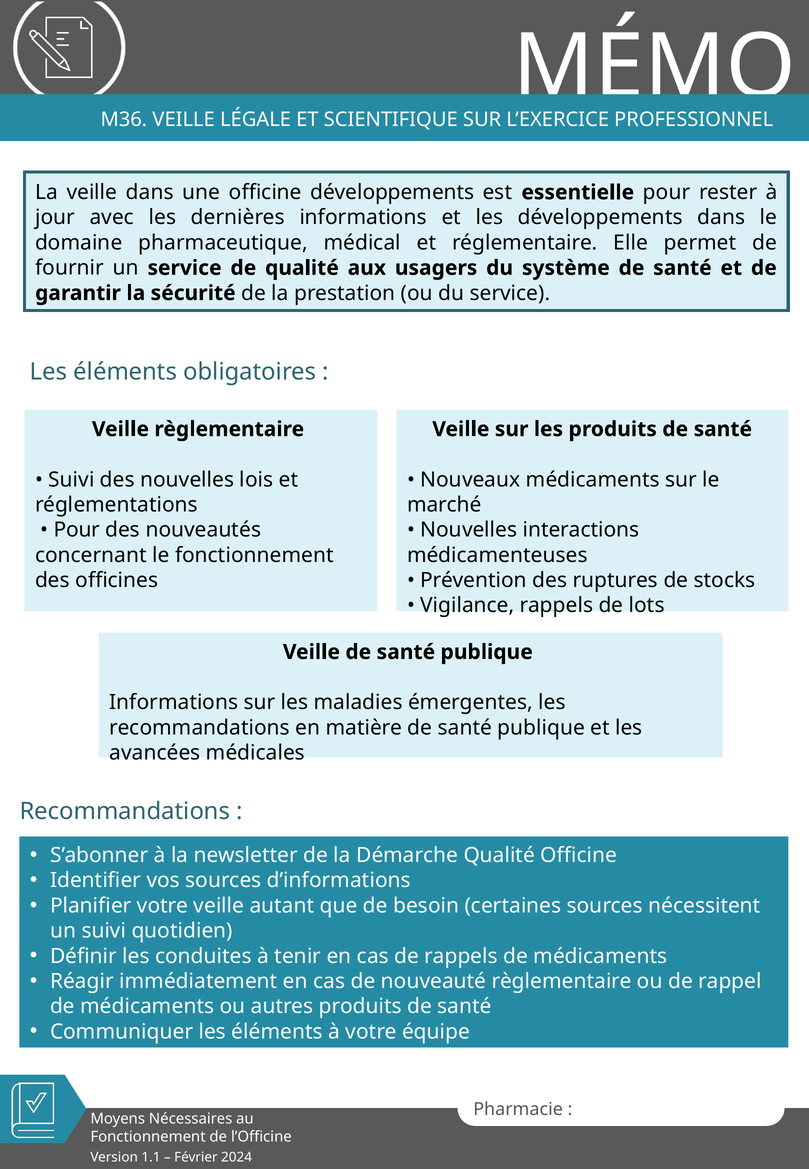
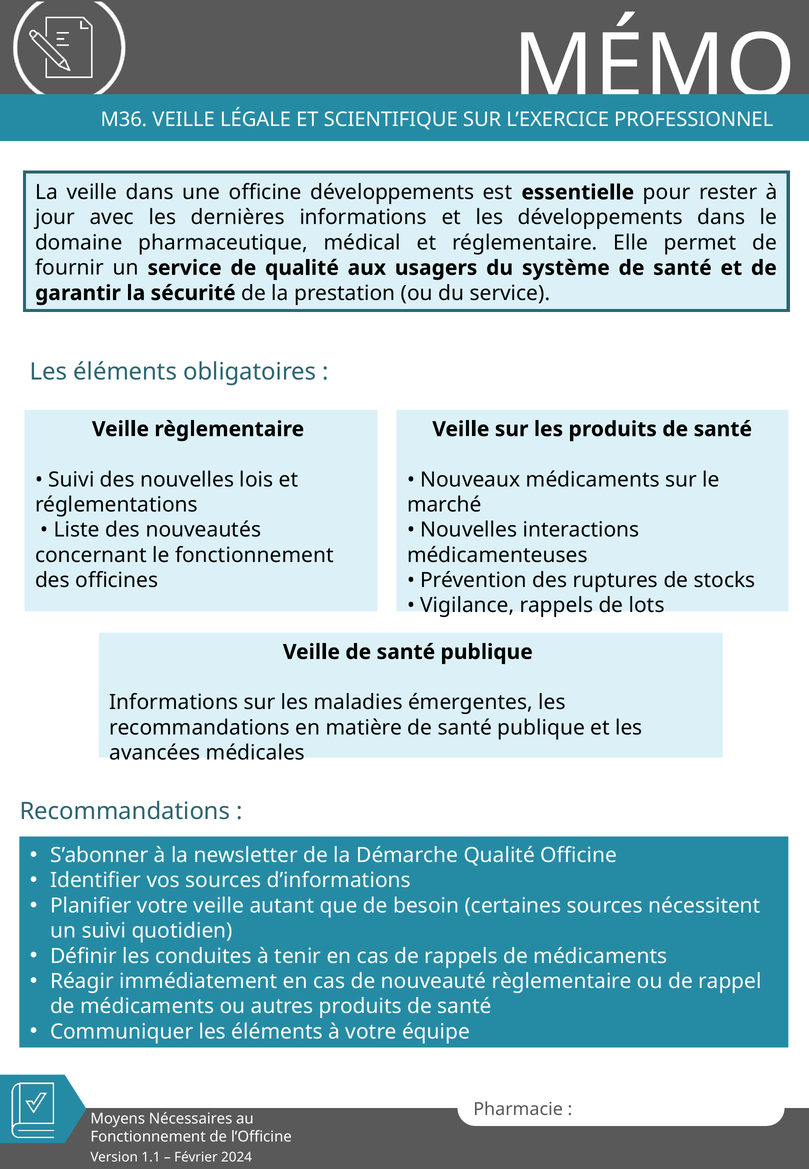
Pour: Pour -> Liste (77, 530)
